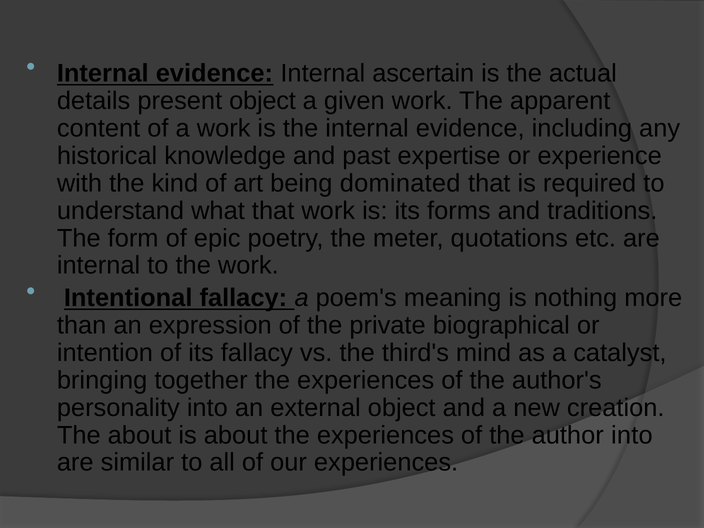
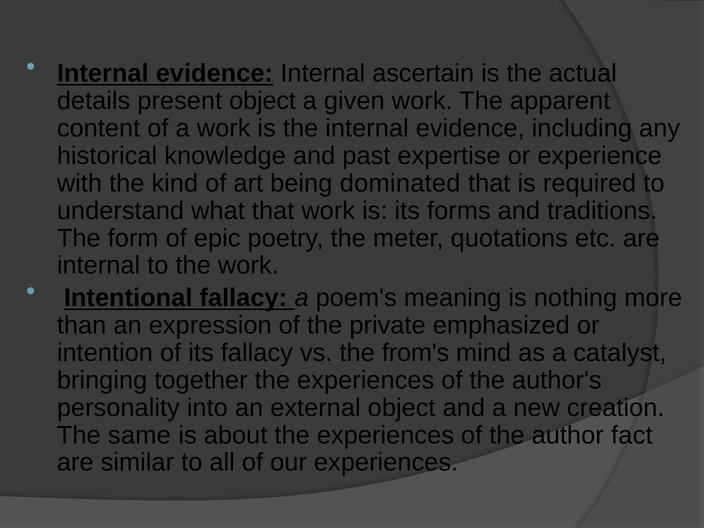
biographical: biographical -> emphasized (501, 325)
third's: third's -> from's (416, 353)
The about: about -> same (139, 435)
author into: into -> fact (632, 435)
